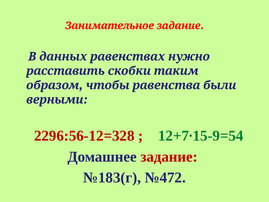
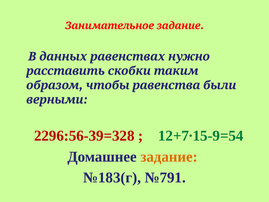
2296:56-12=328: 2296:56-12=328 -> 2296:56-39=328 (84, 136)
задание colour: red -> orange (169, 156)
№472: №472 -> №791 (165, 177)
